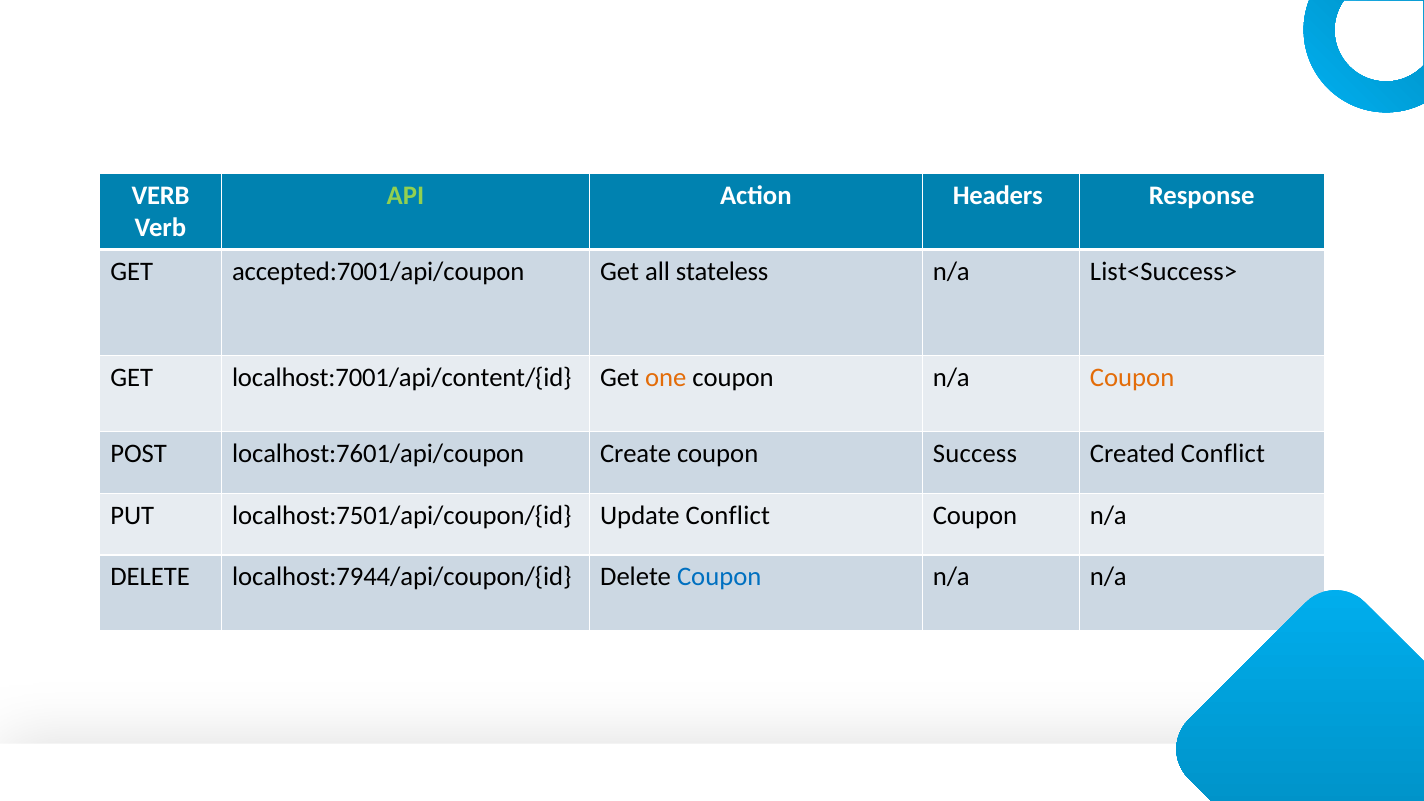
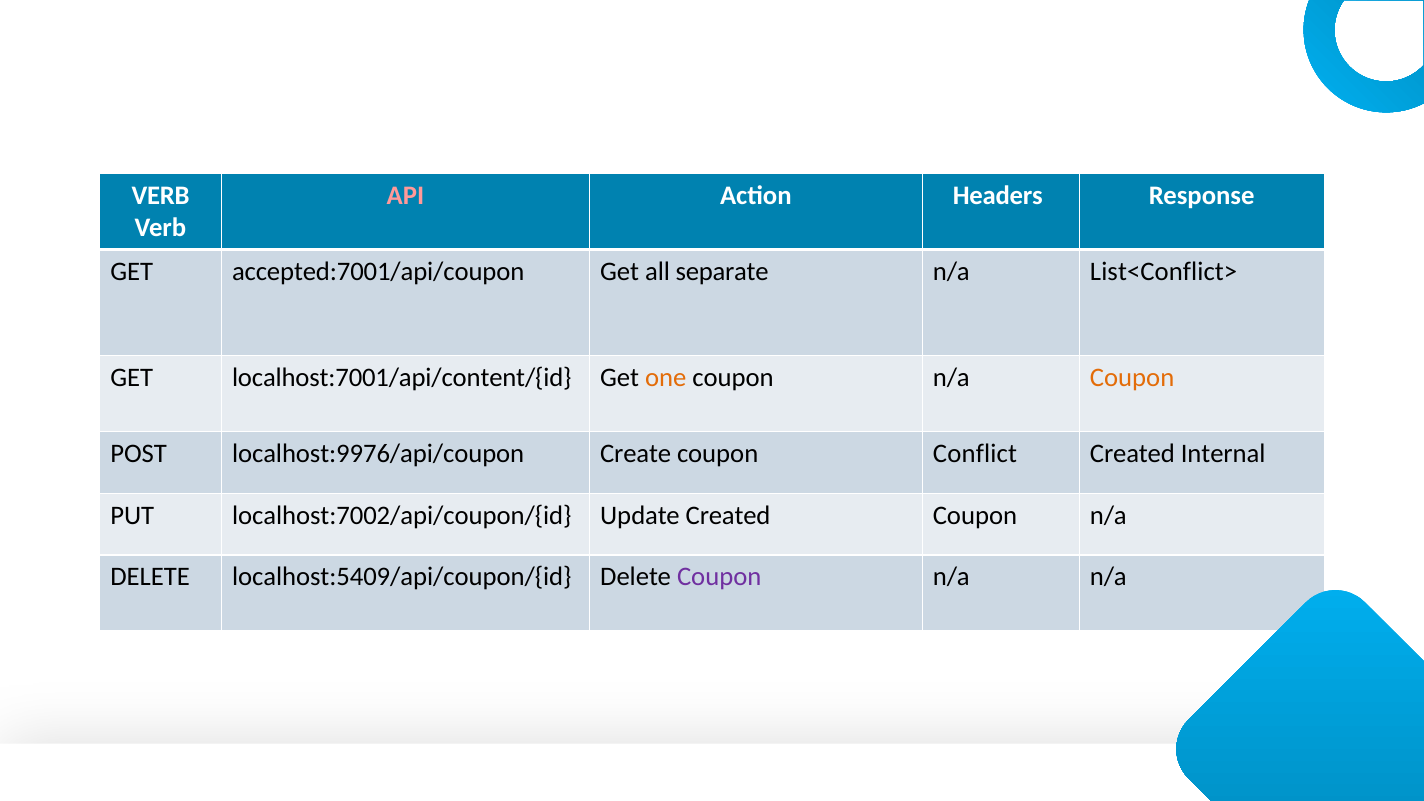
API colour: light green -> pink (405, 196)
stateless: stateless -> separate (722, 271)
List<Success>: List<Success> -> List<Conflict> (1164, 271)
localhost:7601/api/coupon: localhost:7601/api/coupon -> localhost:9976/api/coupon (378, 454)
Success: Success -> Conflict (975, 454)
Created Conflict: Conflict -> Internal (1223, 454)
localhost:7501/api/coupon/{id: localhost:7501/api/coupon/{id -> localhost:7002/api/coupon/{id (402, 515)
Update Conflict: Conflict -> Created (728, 515)
localhost:7944/api/coupon/{id: localhost:7944/api/coupon/{id -> localhost:5409/api/coupon/{id (402, 577)
Coupon colour: blue -> purple (719, 577)
